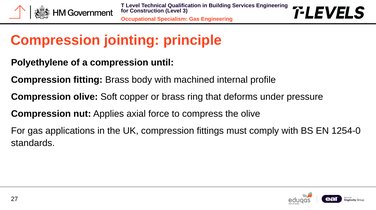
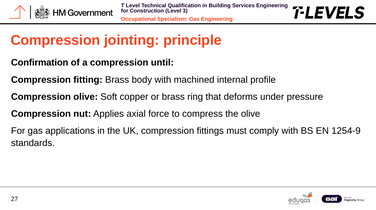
Polyethylene: Polyethylene -> Confirmation (40, 63)
1254-0: 1254-0 -> 1254-9 (346, 131)
